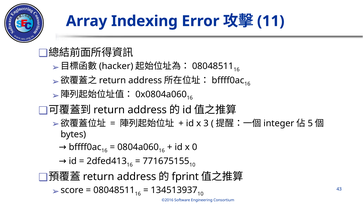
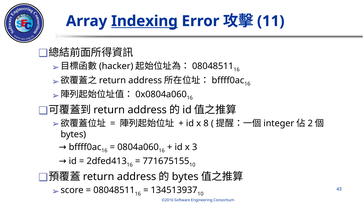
Indexing underline: none -> present (144, 21)
3: 3 -> 8 (206, 124)
5: 5 -> 2 (310, 124)
0: 0 -> 3 (195, 147)
fprint: fprint -> bytes (185, 177)
